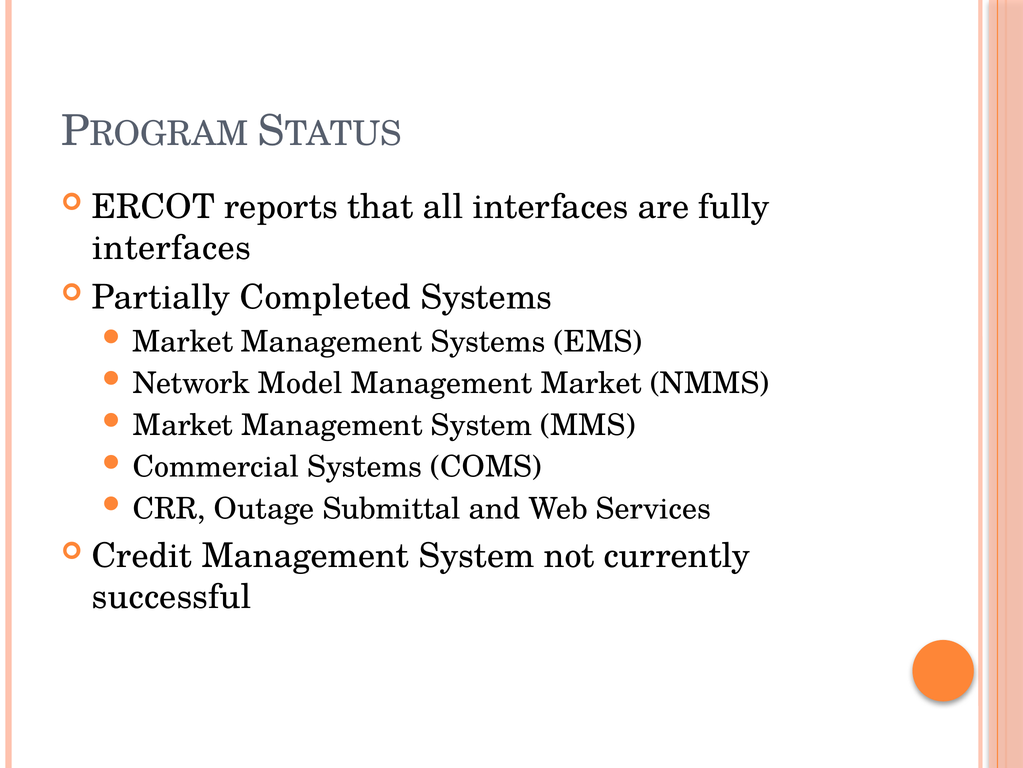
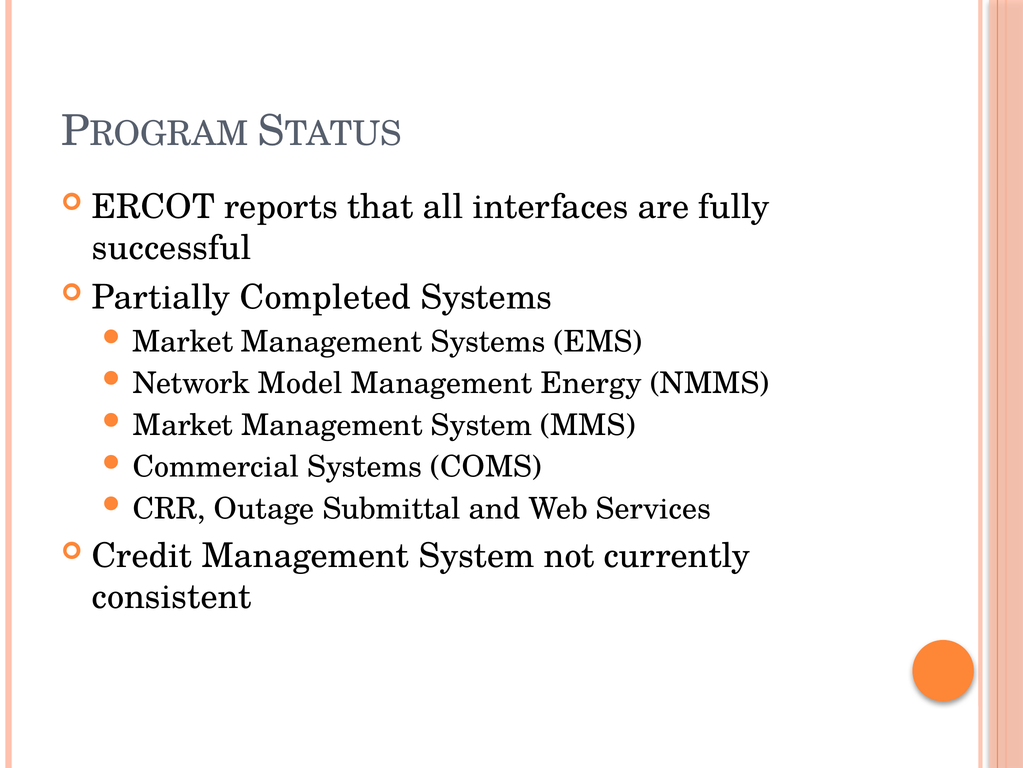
interfaces: interfaces -> successful (172, 248)
Management Market: Market -> Energy (591, 383)
successful: successful -> consistent (172, 597)
